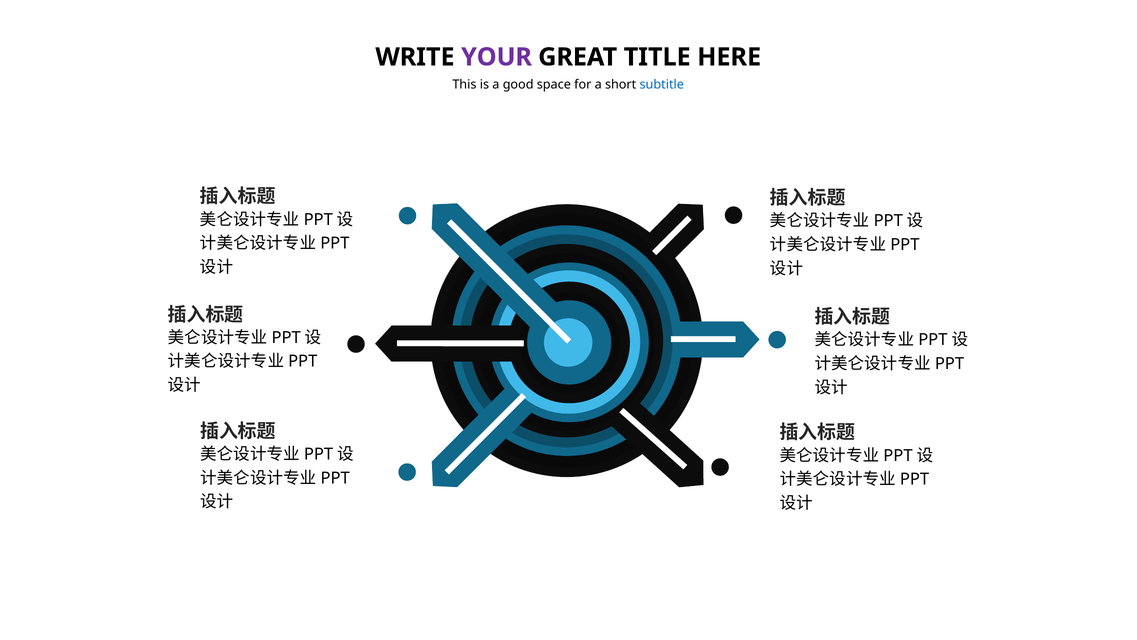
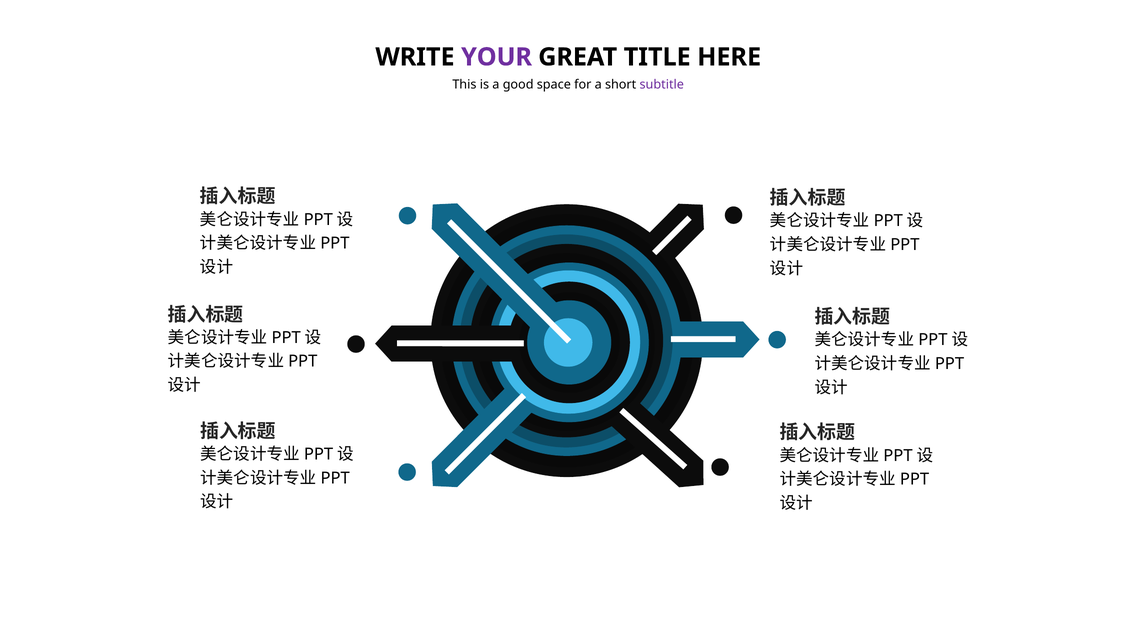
subtitle colour: blue -> purple (662, 85)
